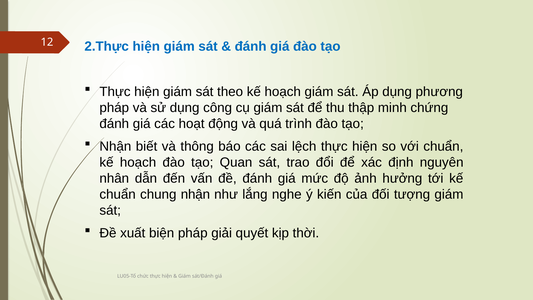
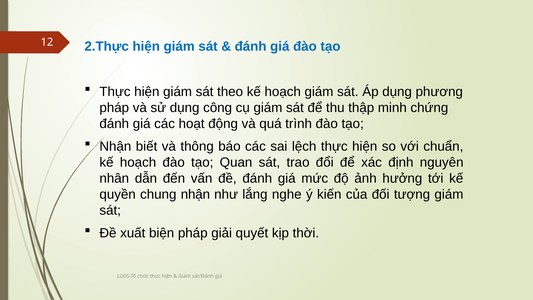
chuẩn: chuẩn -> quyền (118, 194)
